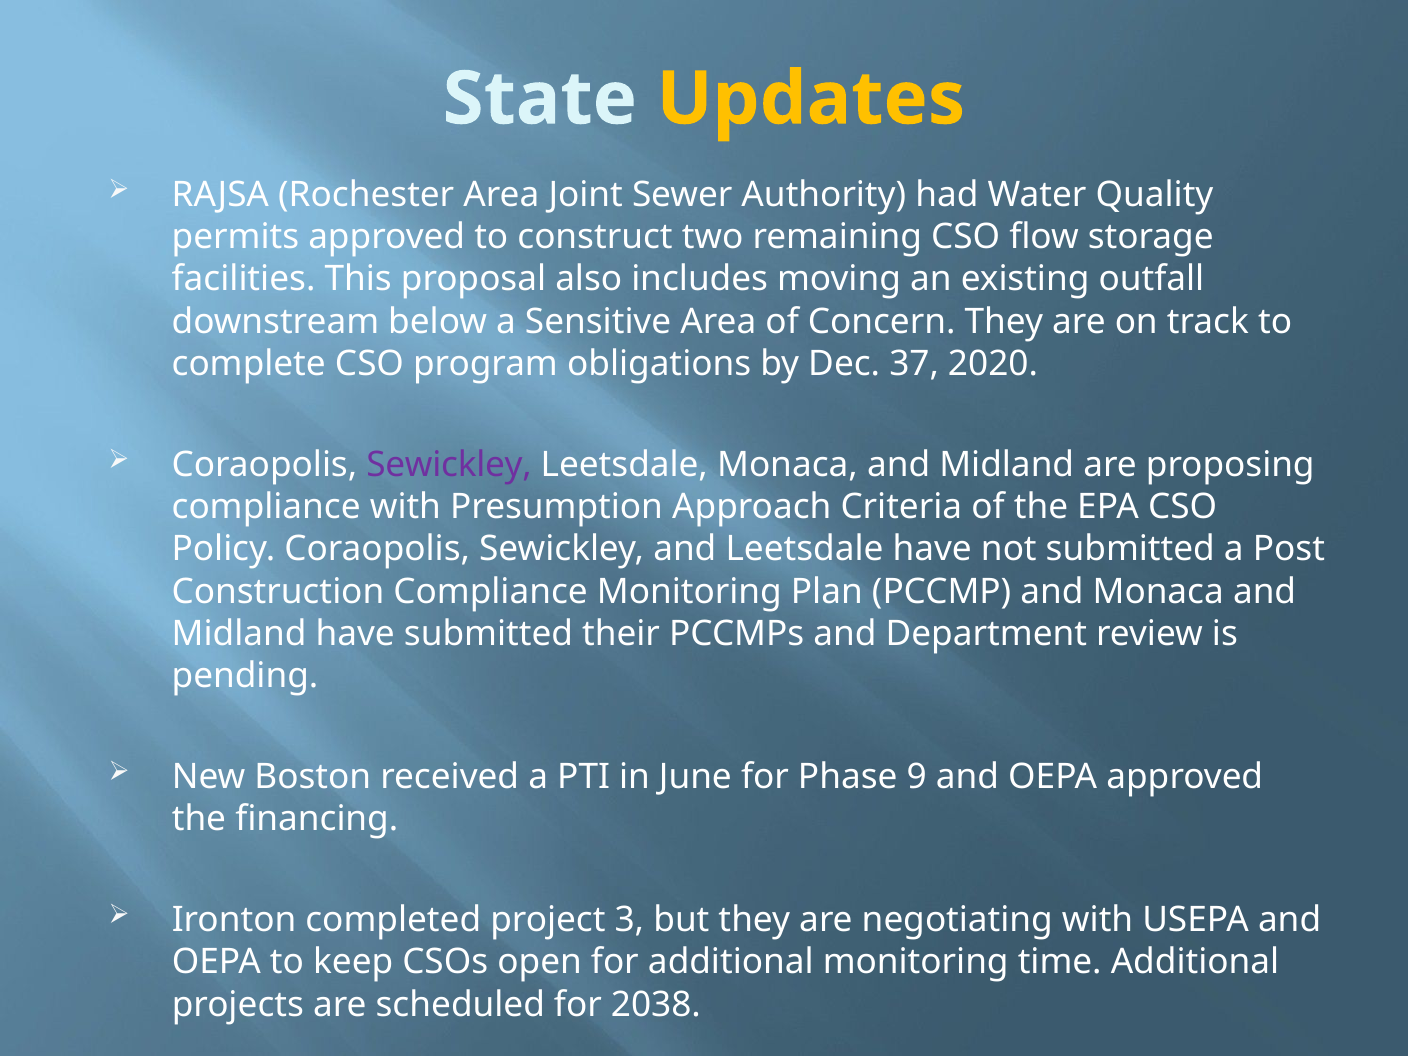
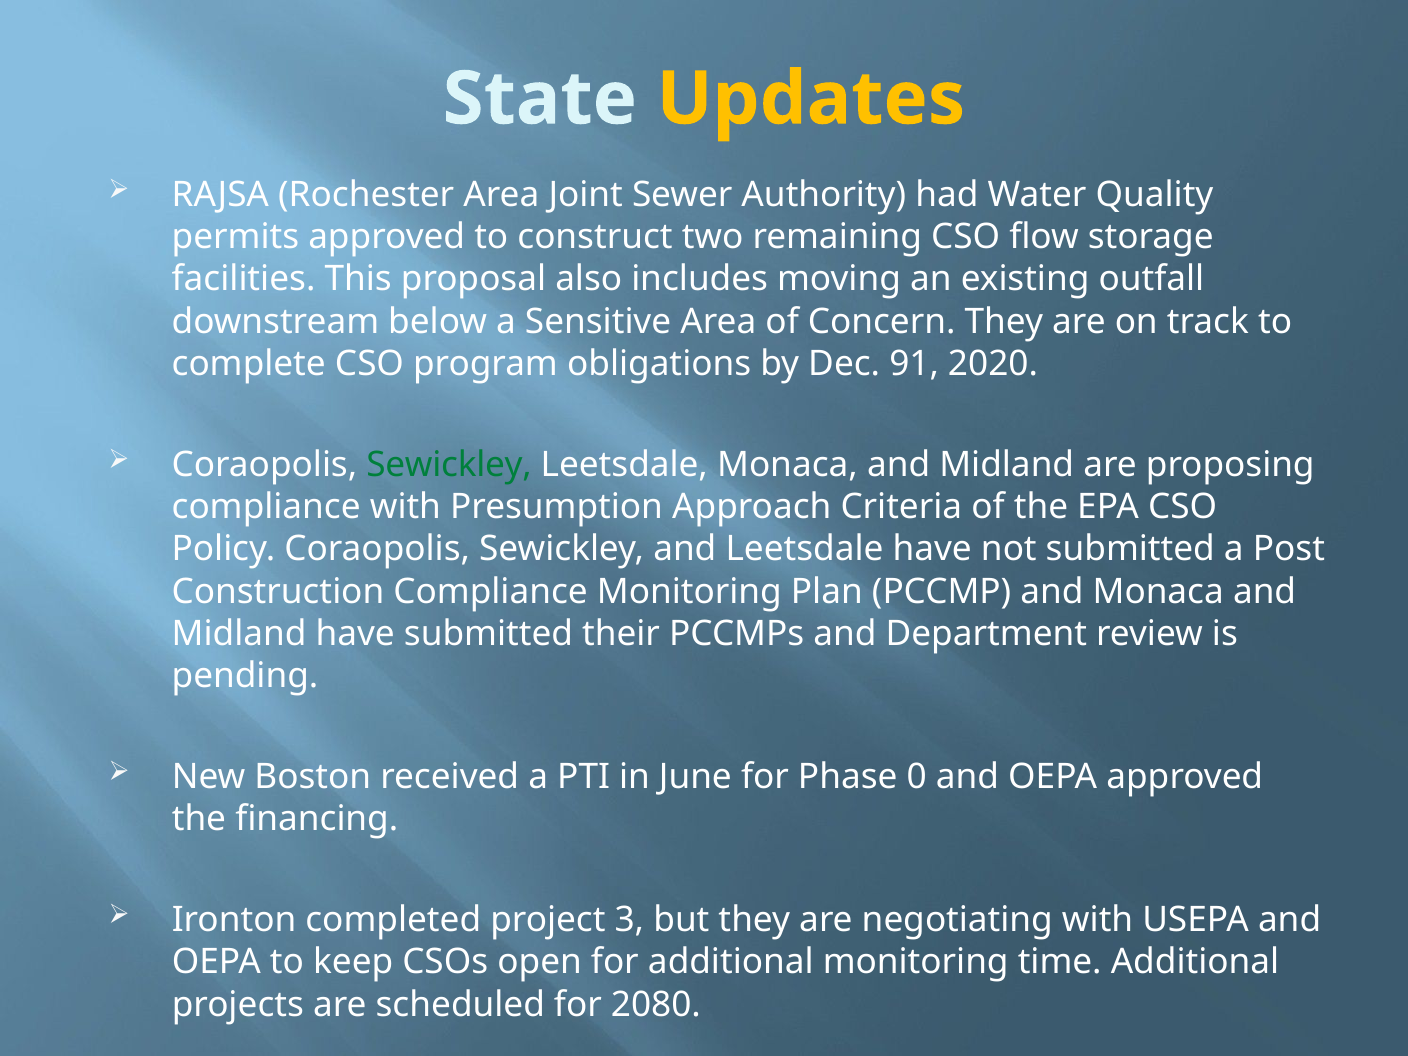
37: 37 -> 91 (914, 364)
Sewickley colour: purple -> green (449, 465)
9: 9 -> 0 (917, 777)
2038: 2038 -> 2080 (656, 1004)
